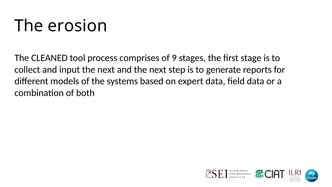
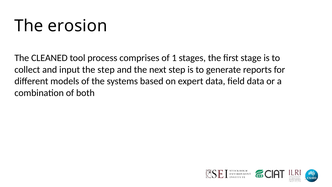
9: 9 -> 1 (174, 58)
input the next: next -> step (106, 70)
